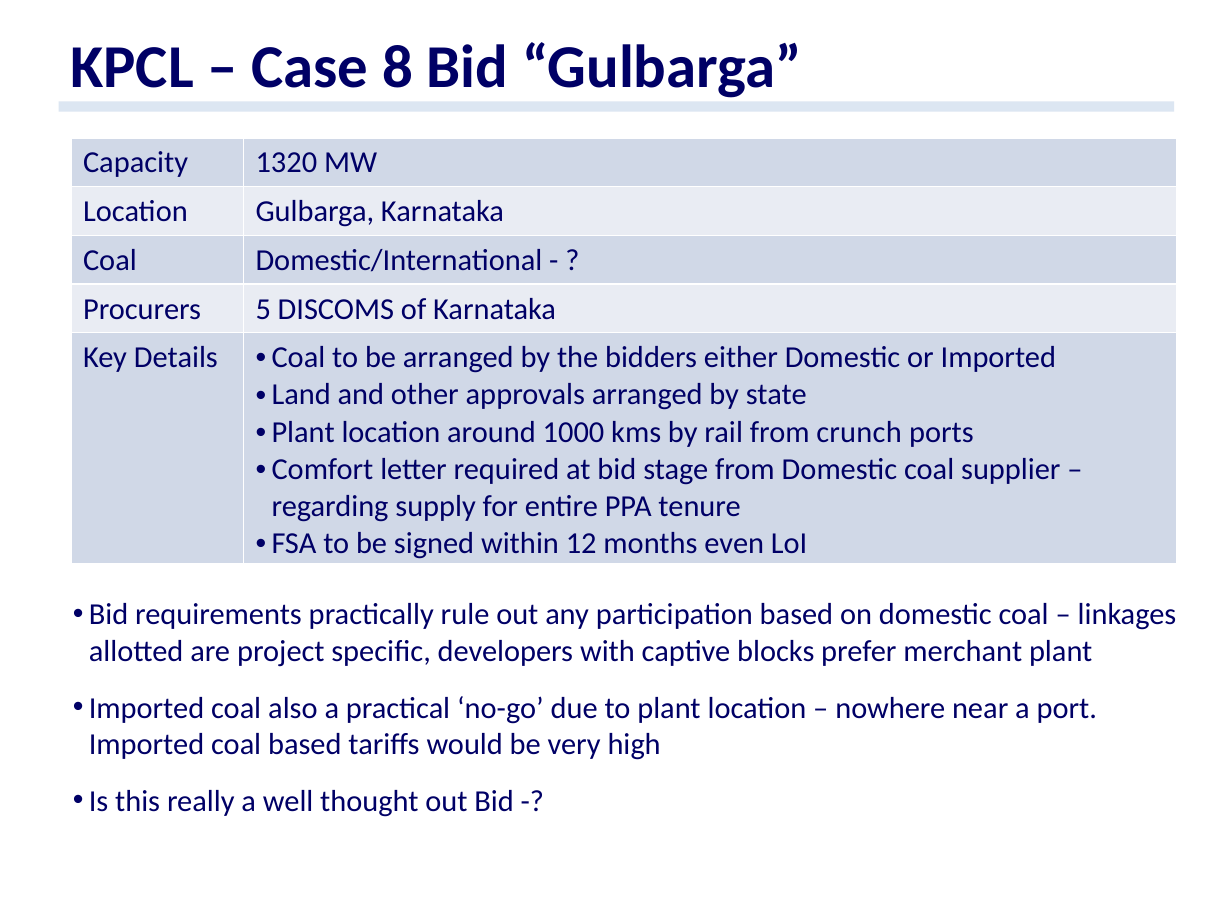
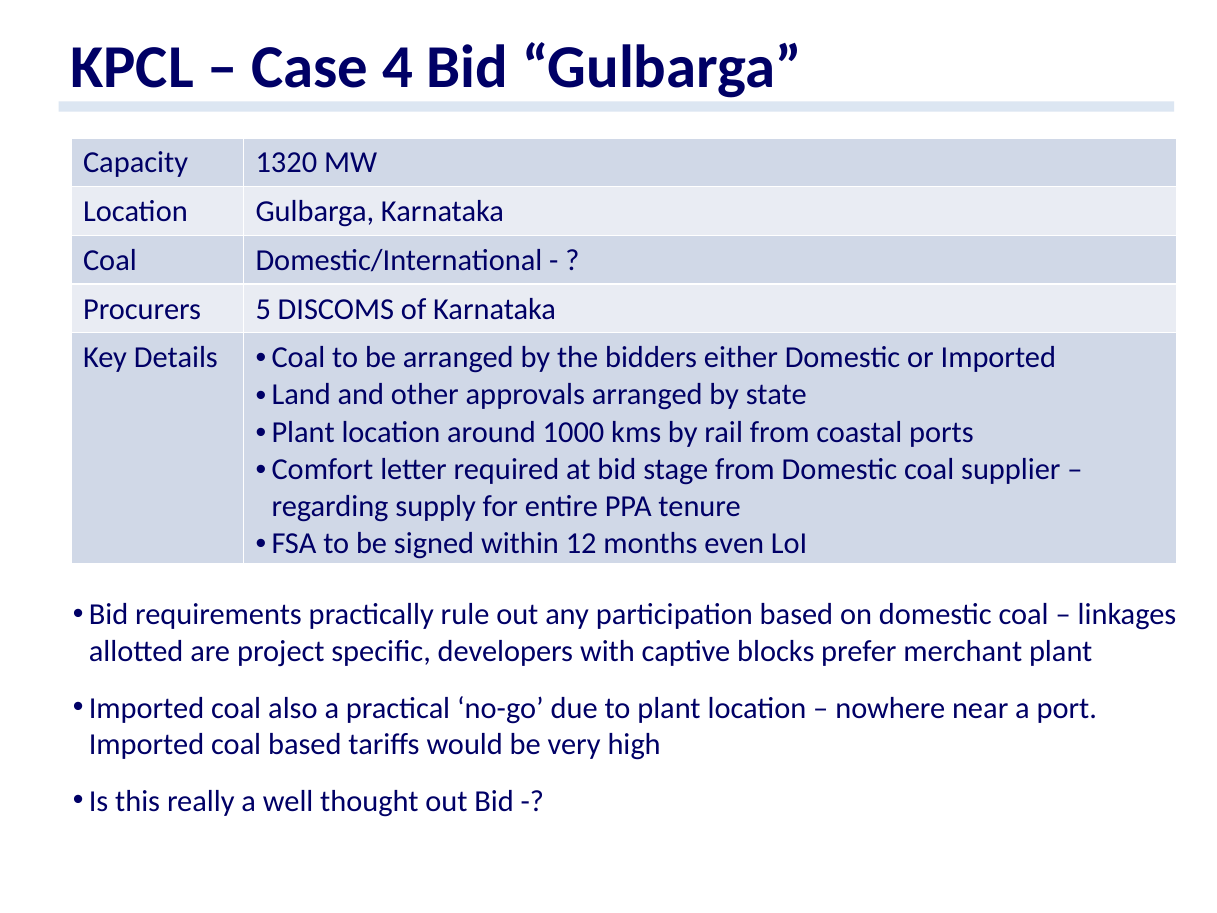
8: 8 -> 4 (398, 67)
crunch: crunch -> coastal (859, 432)
